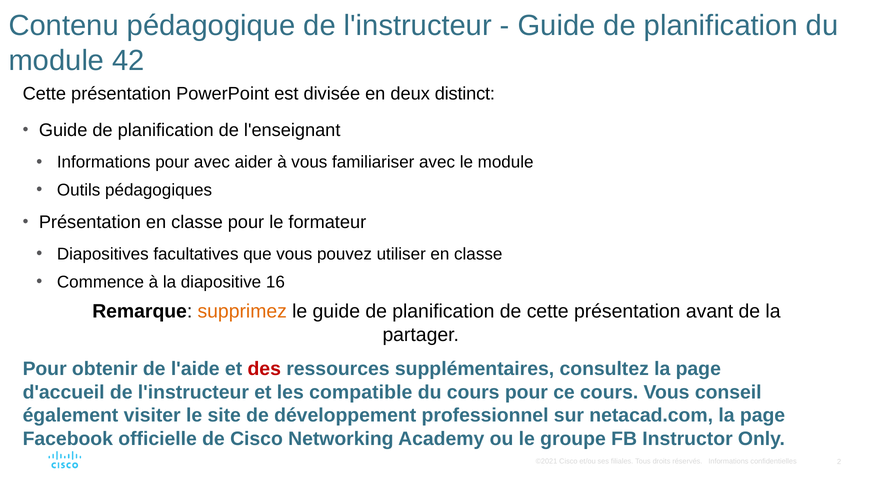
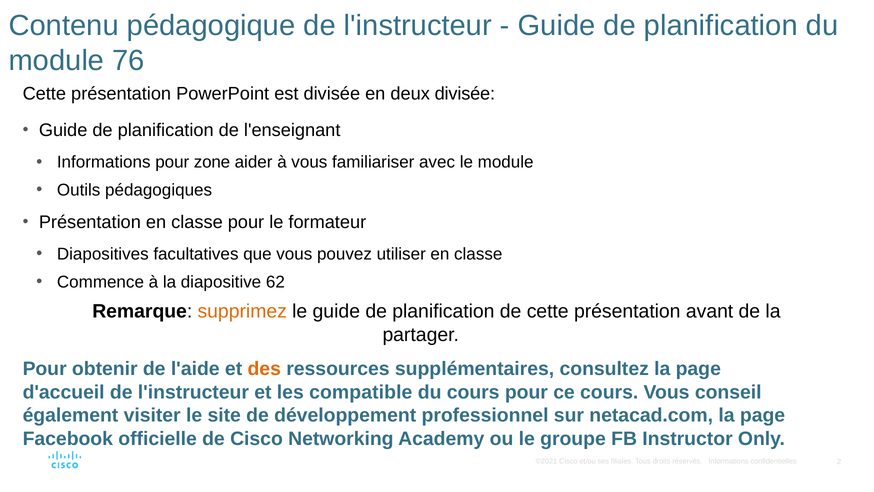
42: 42 -> 76 (128, 61)
deux distinct: distinct -> divisée (465, 94)
pour avec: avec -> zone (212, 162)
16: 16 -> 62 (275, 282)
des colour: red -> orange (264, 369)
